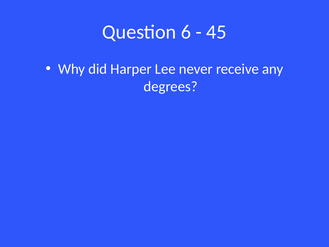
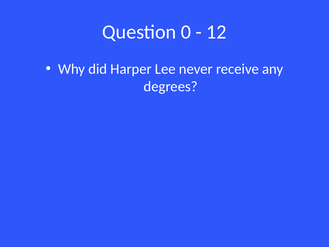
6: 6 -> 0 (186, 32)
45: 45 -> 12 (216, 32)
